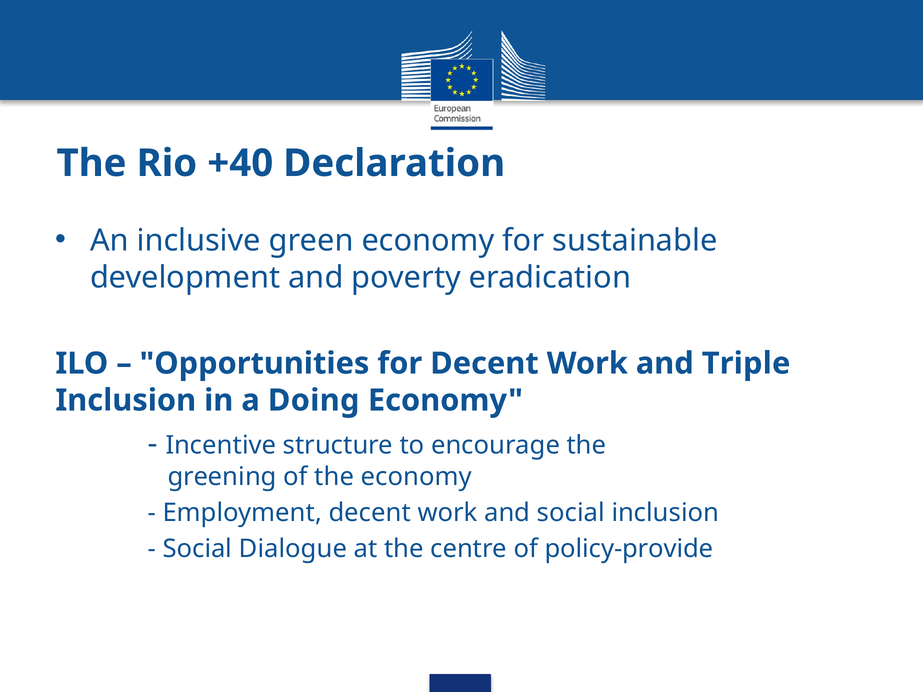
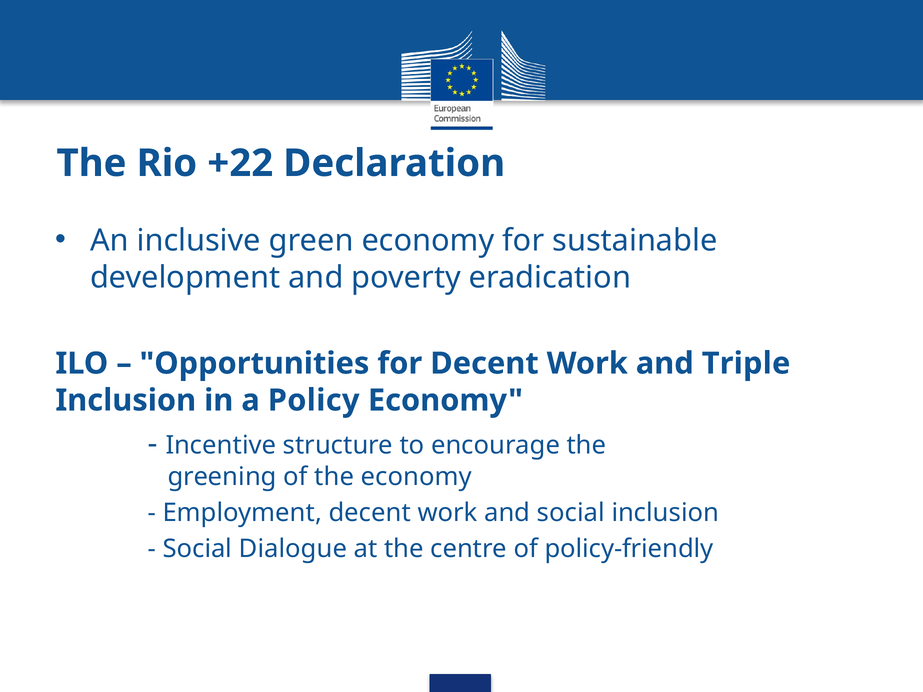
+40: +40 -> +22 (240, 163)
Doing: Doing -> Policy (314, 401)
policy-provide: policy-provide -> policy-friendly (629, 549)
